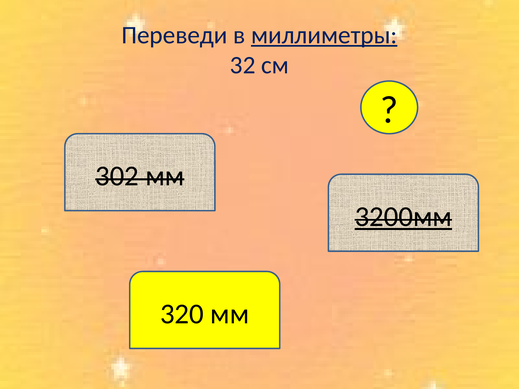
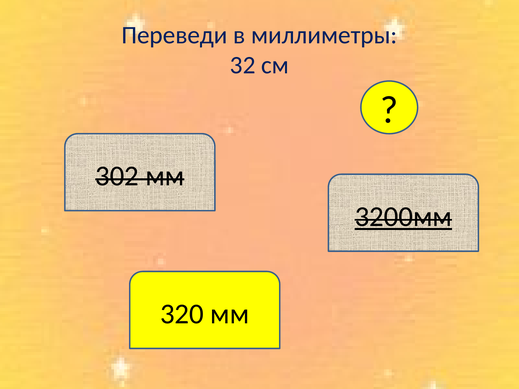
миллиметры underline: present -> none (324, 35)
